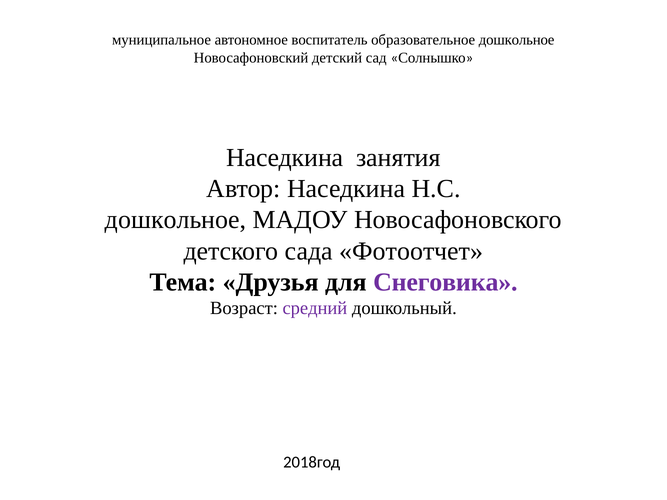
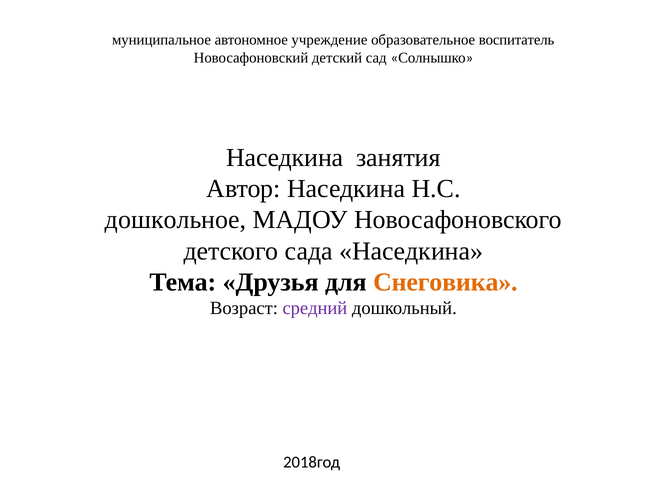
воспитатель: воспитатель -> учреждение (329, 40)
образовательное дошкольное: дошкольное -> воспитатель (517, 40)
сада Фотоотчет: Фотоотчет -> Наседкина (411, 251)
Снеговика colour: purple -> orange (445, 282)
